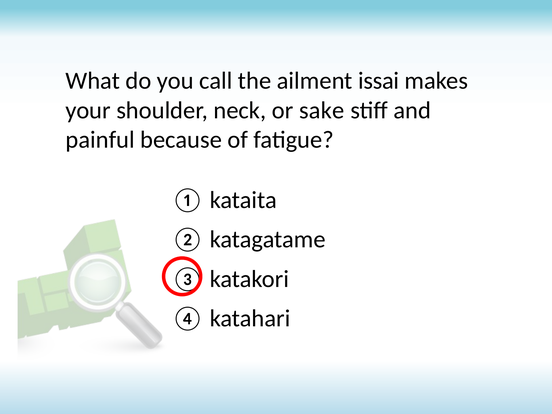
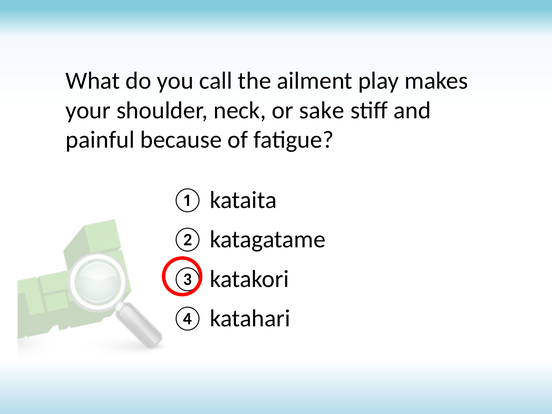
issai: issai -> play (379, 81)
